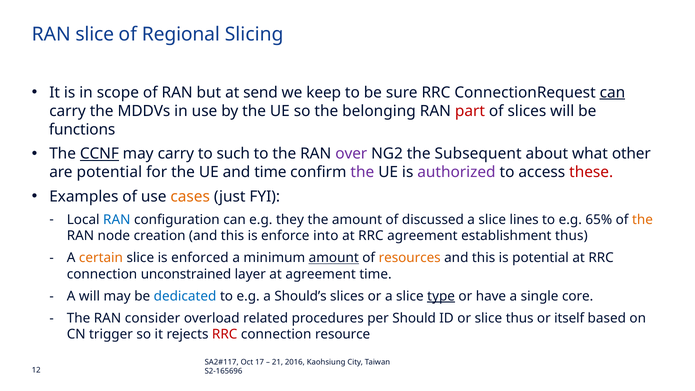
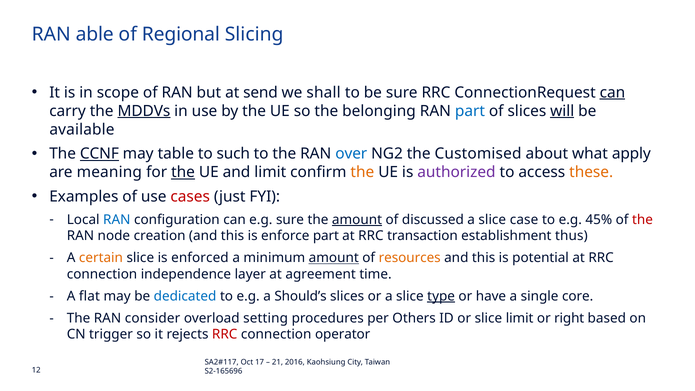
RAN slice: slice -> able (95, 34)
keep: keep -> shall (324, 92)
MDDVs underline: none -> present (144, 111)
part colour: red -> blue (470, 111)
will underline: none -> present (562, 111)
functions: functions -> available (82, 129)
may carry: carry -> table (176, 154)
over colour: purple -> blue (351, 154)
Subsequent: Subsequent -> Customised (478, 154)
other: other -> apply (631, 154)
are potential: potential -> meaning (109, 172)
the underline: none -> present (183, 172)
and time: time -> limit (270, 172)
the colour: purple -> orange (362, 172)
these colour: red -> orange (591, 172)
cases colour: orange -> red (190, 197)
e.g they: they -> sure (290, 220)
amount underline: none -> present (357, 220)
lines: lines -> case (524, 220)
65%: 65% -> 45% (599, 220)
the colour: orange -> red (642, 220)
enforce into: into -> part (326, 236)
RRC agreement: agreement -> transaction (422, 236)
unconstrained: unconstrained -> independence (186, 274)
A will: will -> flat (89, 296)
related: related -> setting (266, 318)
Should: Should -> Others (414, 318)
slice thus: thus -> limit (520, 318)
itself: itself -> right (569, 318)
resource: resource -> operator (343, 334)
